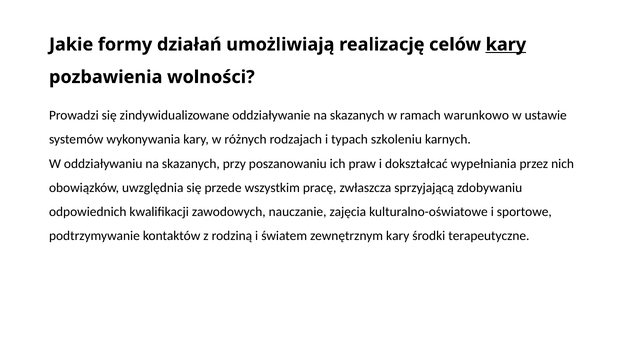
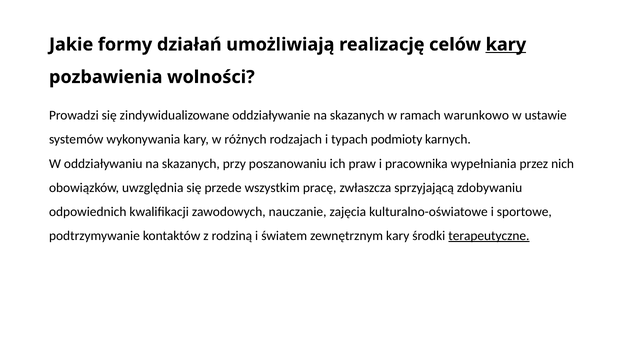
szkoleniu: szkoleniu -> podmioty (397, 140)
dokształcać: dokształcać -> pracownika (416, 164)
terapeutyczne underline: none -> present (489, 236)
